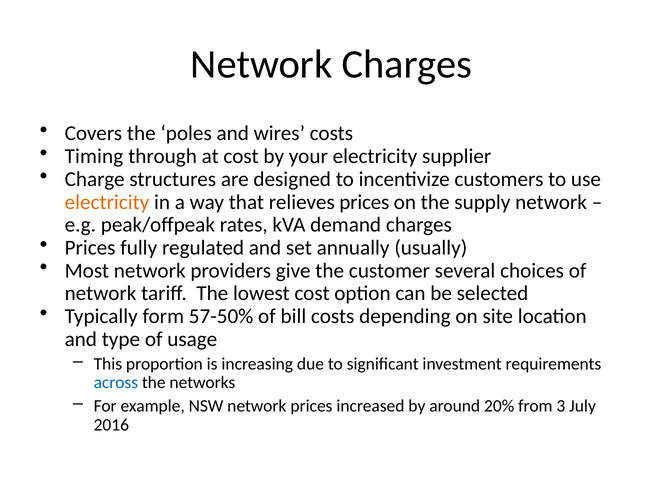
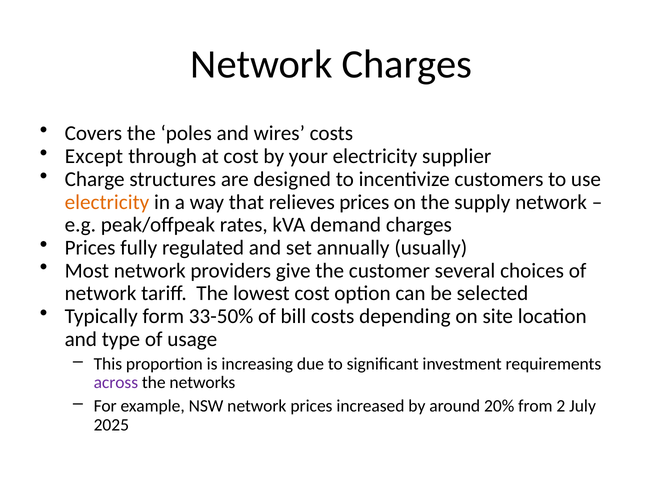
Timing: Timing -> Except (94, 156)
57-50%: 57-50% -> 33-50% (221, 316)
across colour: blue -> purple (116, 383)
3: 3 -> 2 (561, 406)
2016: 2016 -> 2025 (111, 425)
